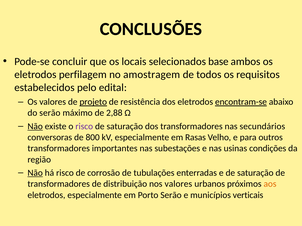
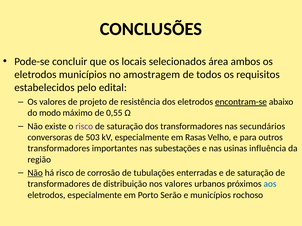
base: base -> área (218, 62)
eletrodos perfilagem: perfilagem -> municípios (83, 75)
projeto underline: present -> none (93, 102)
do serão: serão -> modo (50, 113)
2,88: 2,88 -> 0,55 (114, 113)
Não underline: present -> none (35, 127)
800: 800 -> 503 (93, 138)
condições: condições -> influência (268, 149)
aos colour: orange -> blue (270, 184)
verticais: verticais -> rochoso (248, 195)
